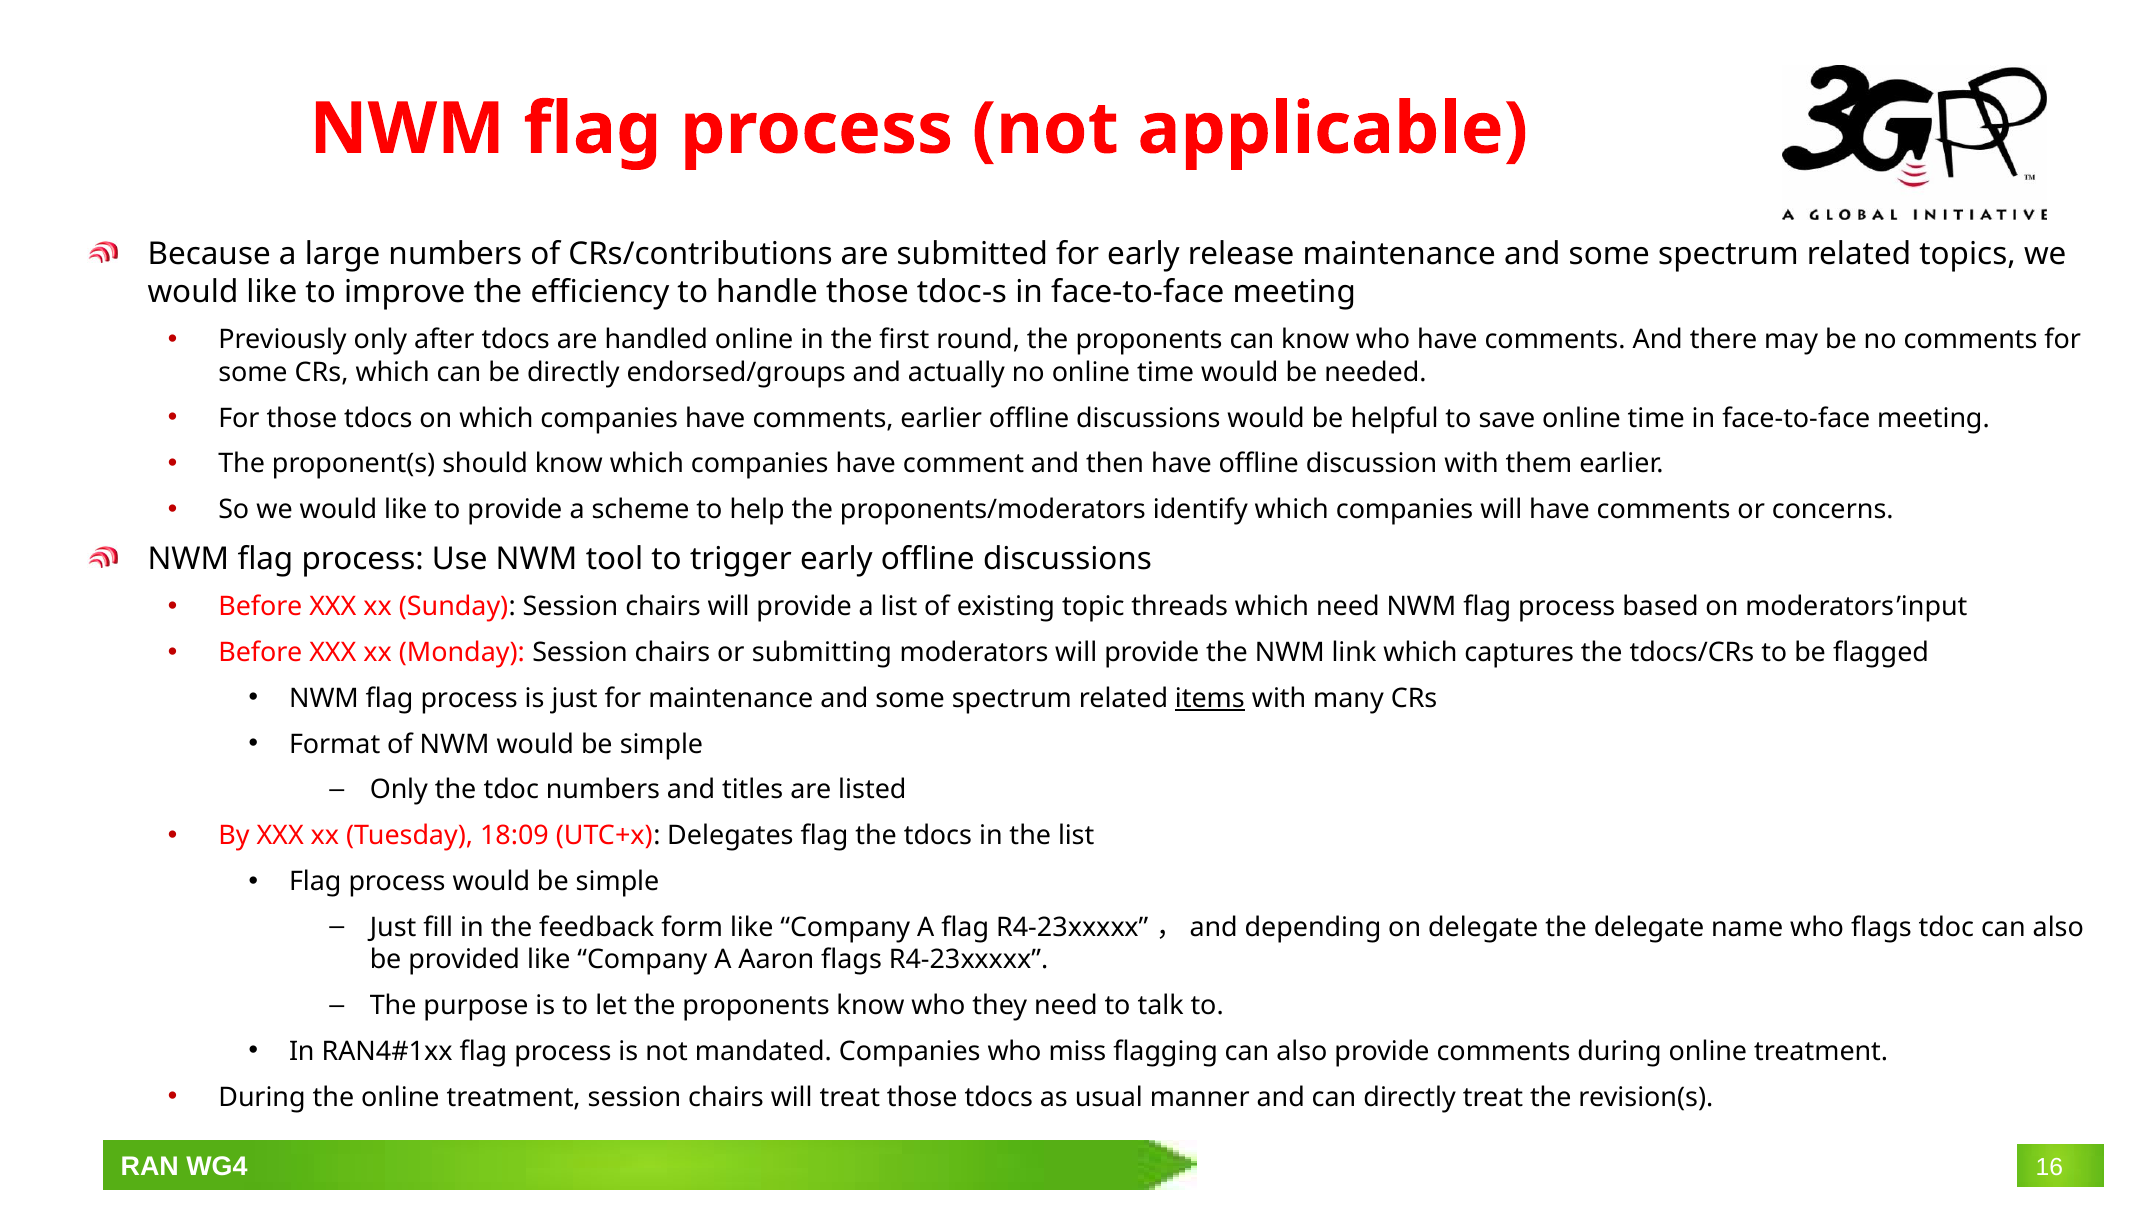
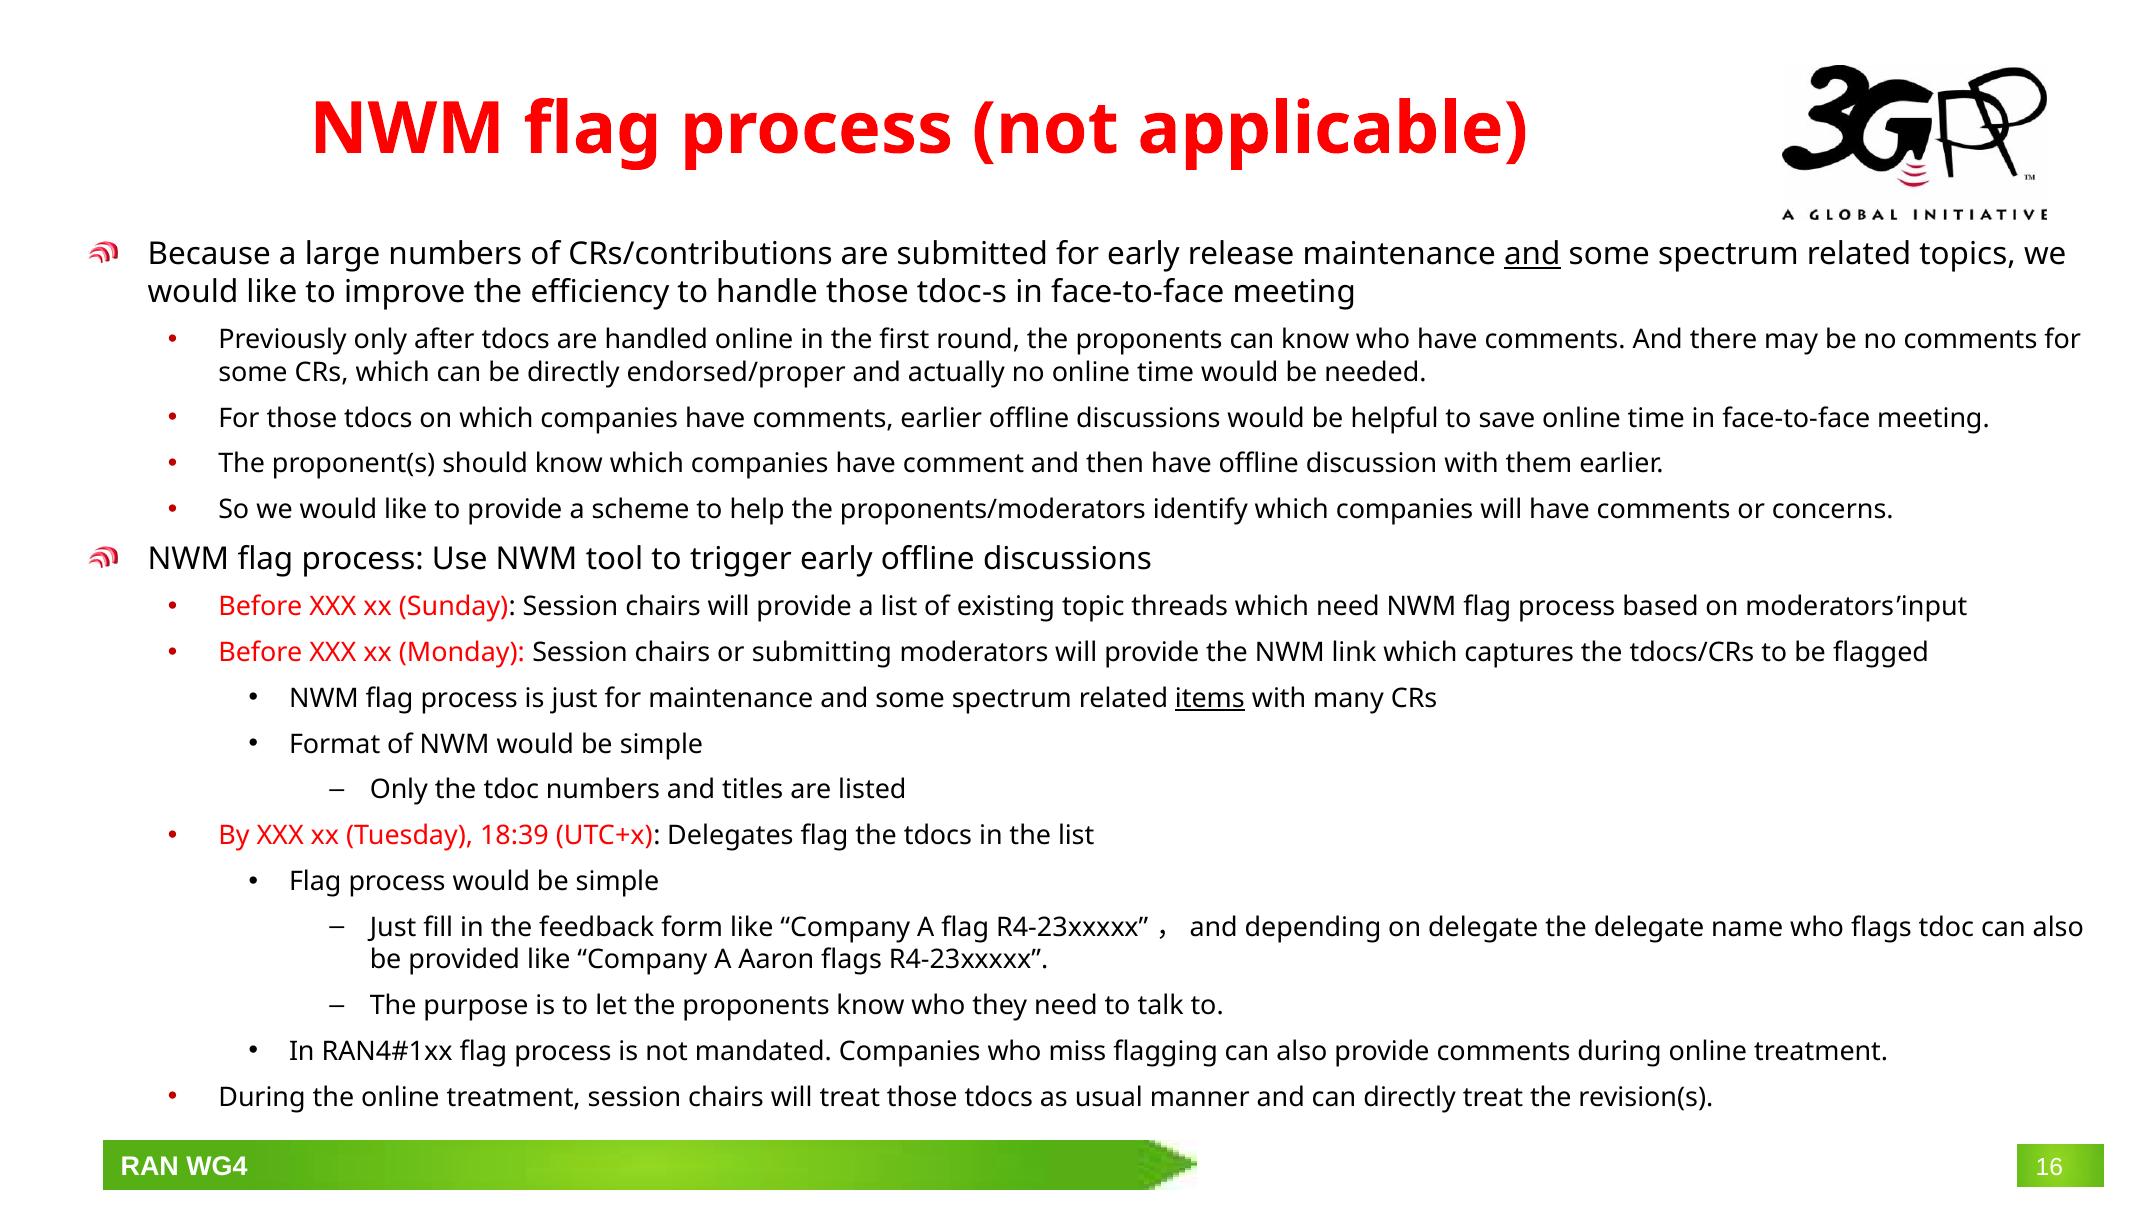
and underline: none -> present (1532, 254)
endorsed/groups: endorsed/groups -> endorsed/proper (736, 372)
18:09: 18:09 -> 18:39 (514, 836)
